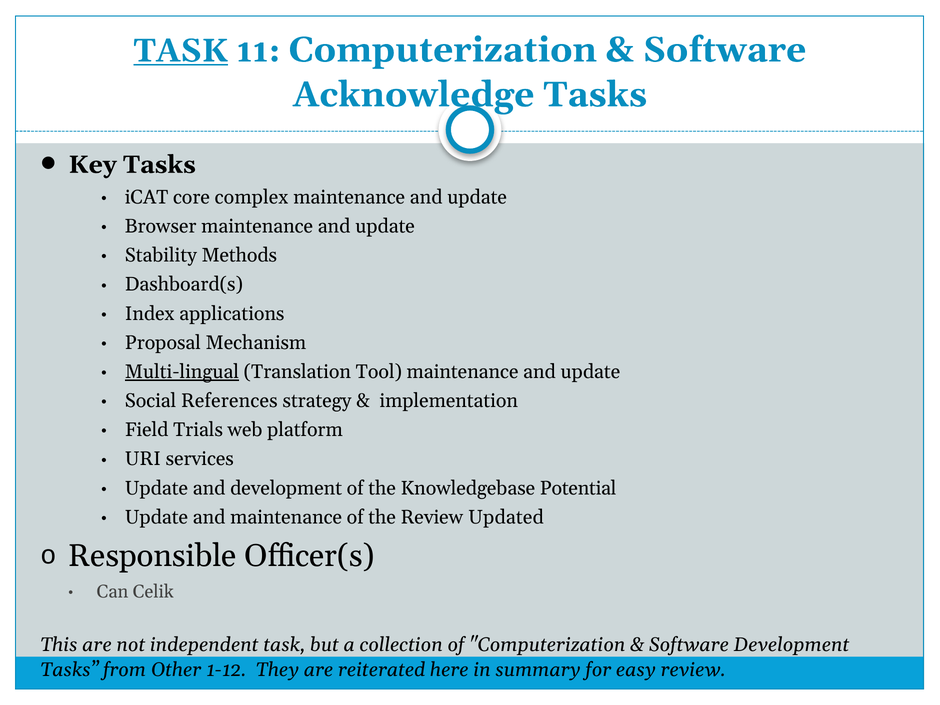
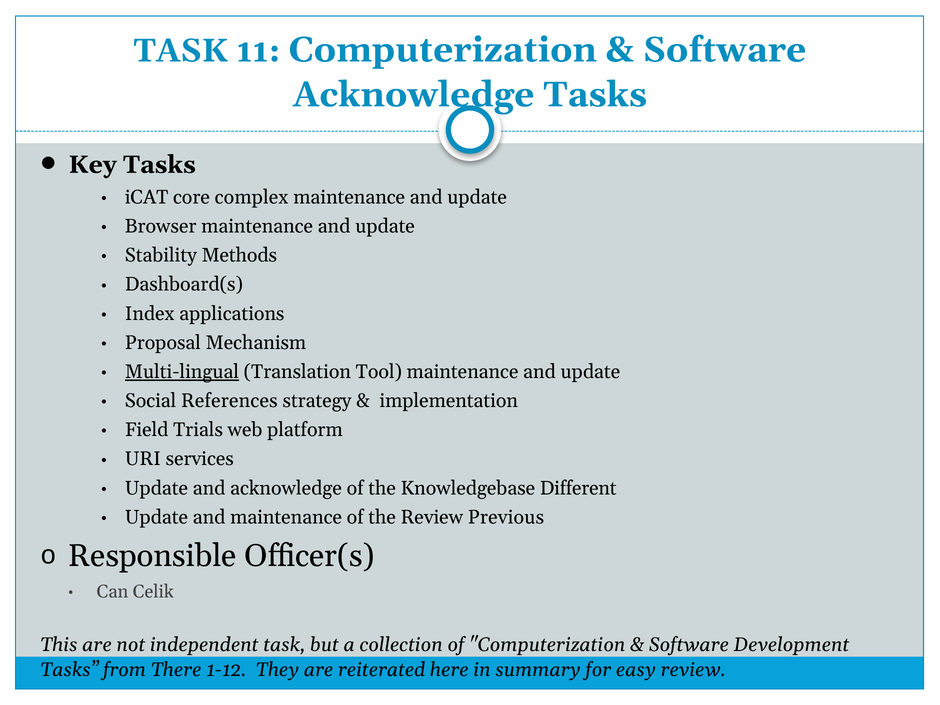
TASK underline: present -> none (181, 51)
and development: development -> acknowledge (286, 488)
Potential: Potential -> Different (578, 488)
Updated: Updated -> Previous (506, 517)
Other: Other -> There (176, 670)
